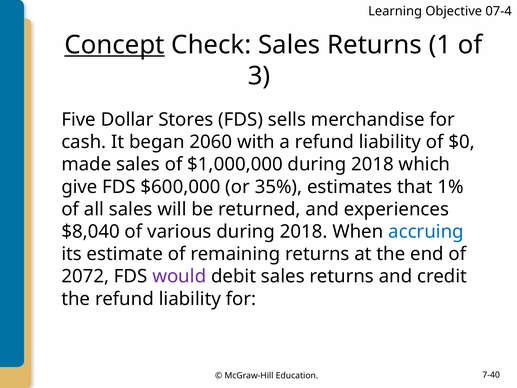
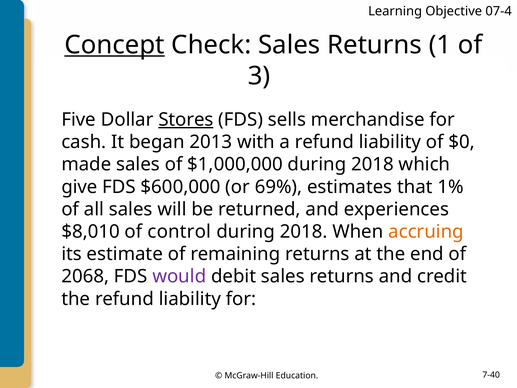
Stores underline: none -> present (186, 120)
2060: 2060 -> 2013 (211, 142)
35%: 35% -> 69% (278, 187)
$8,040: $8,040 -> $8,010 (91, 232)
various: various -> control (179, 232)
accruing colour: blue -> orange (426, 232)
2072: 2072 -> 2068 (85, 276)
